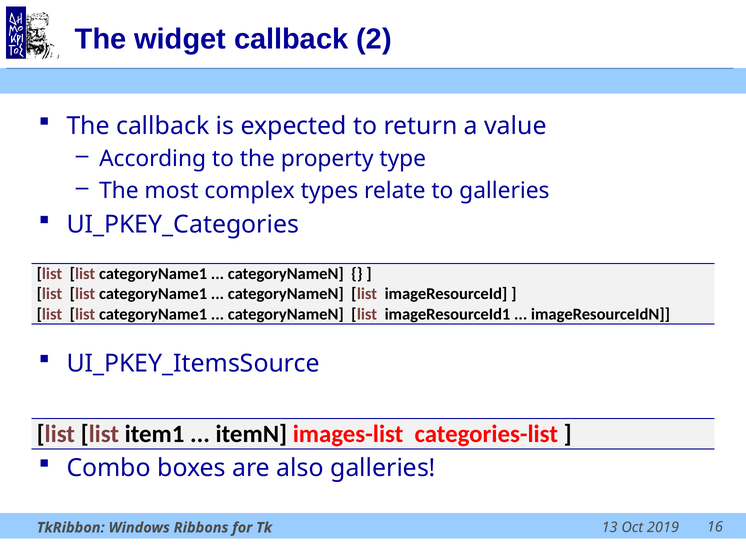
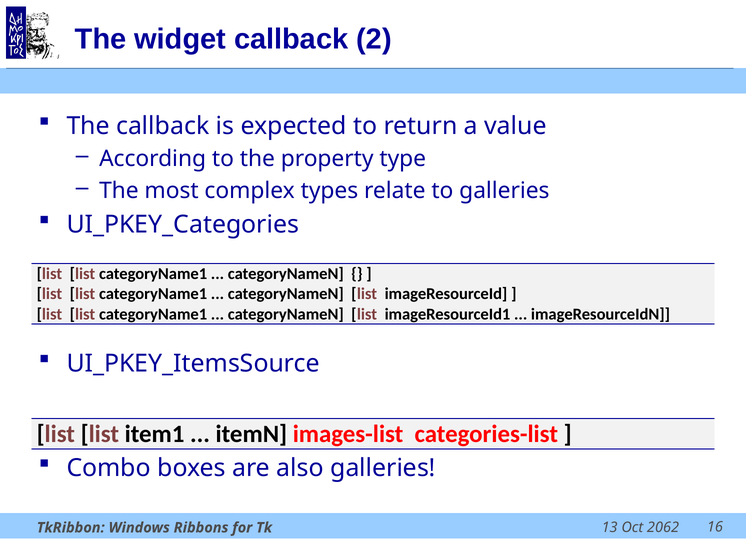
2019: 2019 -> 2062 (663, 528)
